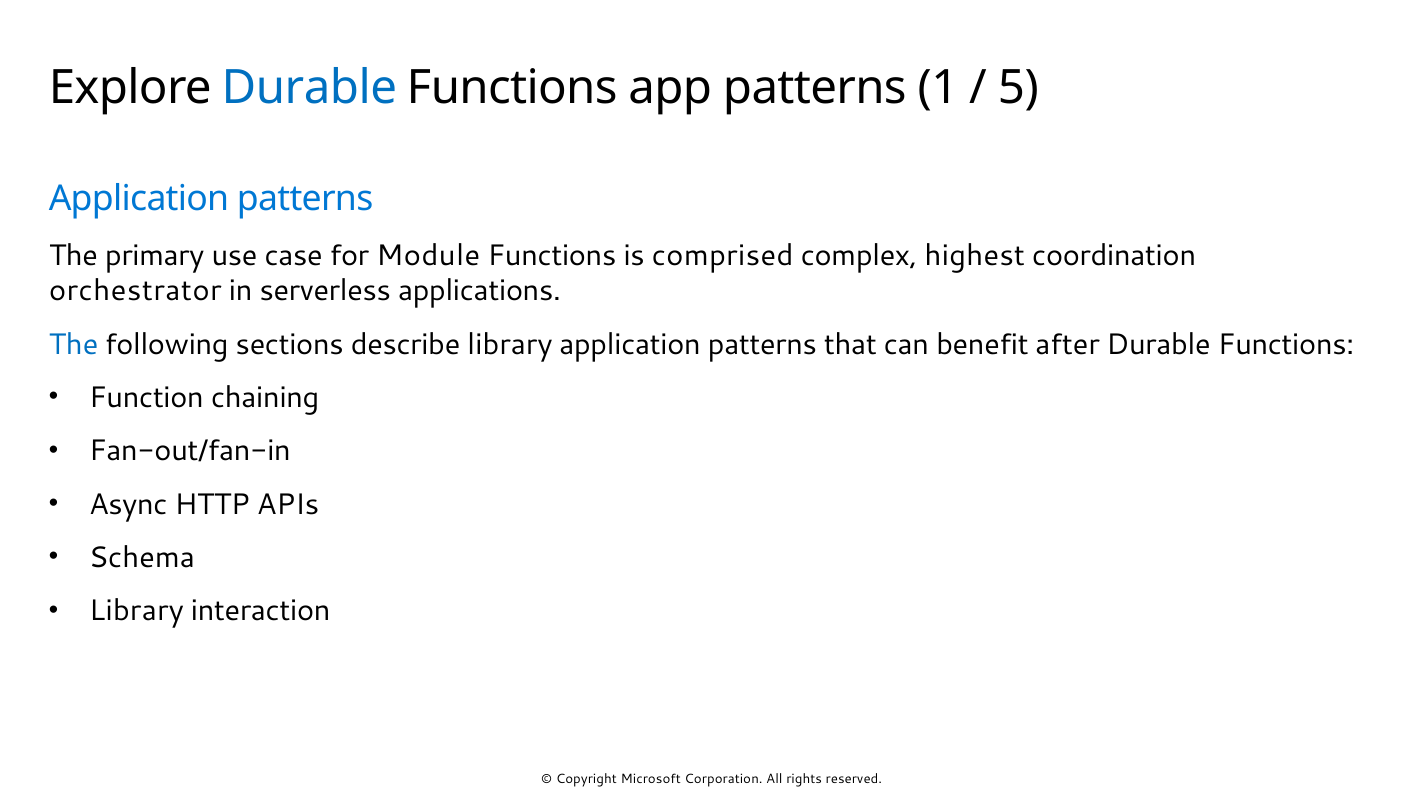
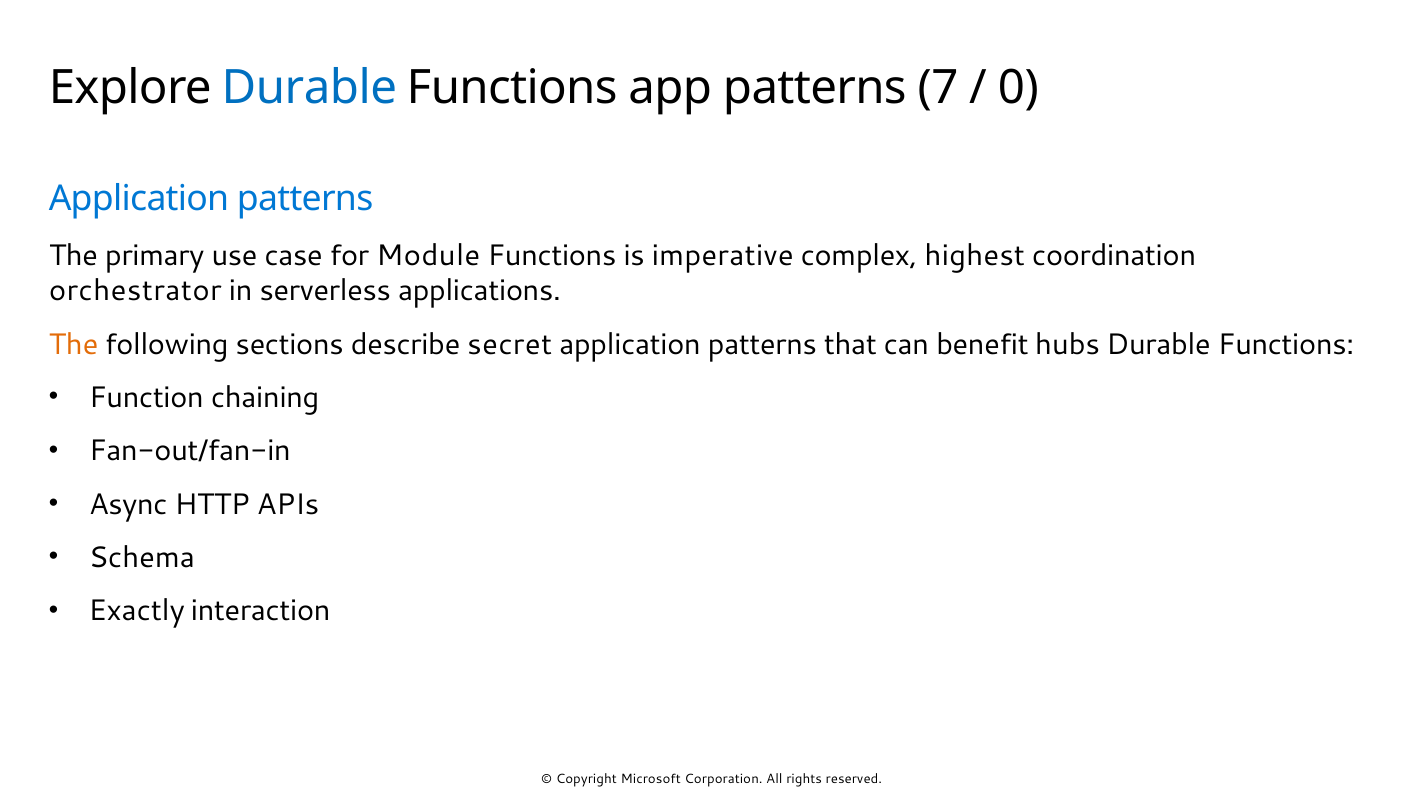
1: 1 -> 7 (938, 87)
5: 5 -> 0 (1018, 87)
comprised: comprised -> imperative (723, 256)
The colour: blue -> orange (74, 345)
describe library: library -> secret (510, 345)
after: after -> hubs (1068, 345)
Library: Library -> Exactly (137, 611)
